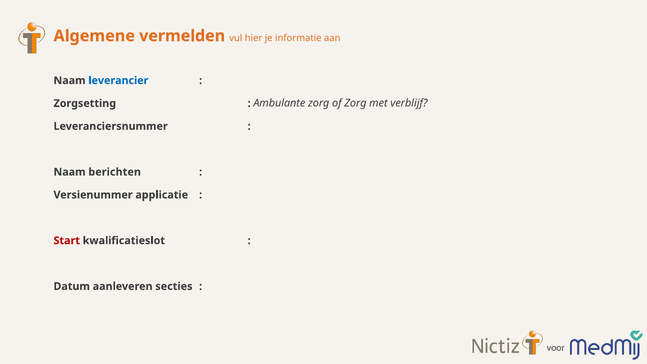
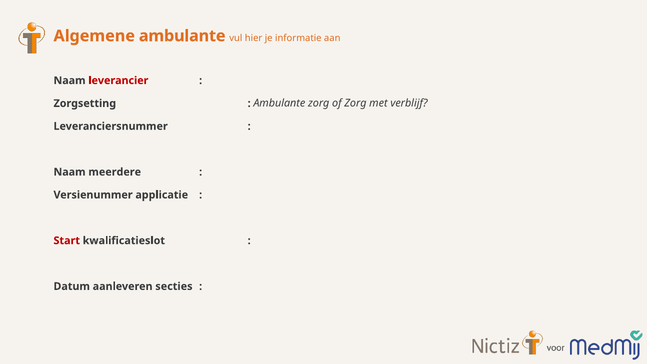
Algemene vermelden: vermelden -> ambulante (182, 36)
leverancier colour: blue -> red (118, 81)
berichten: berichten -> meerdere (115, 172)
